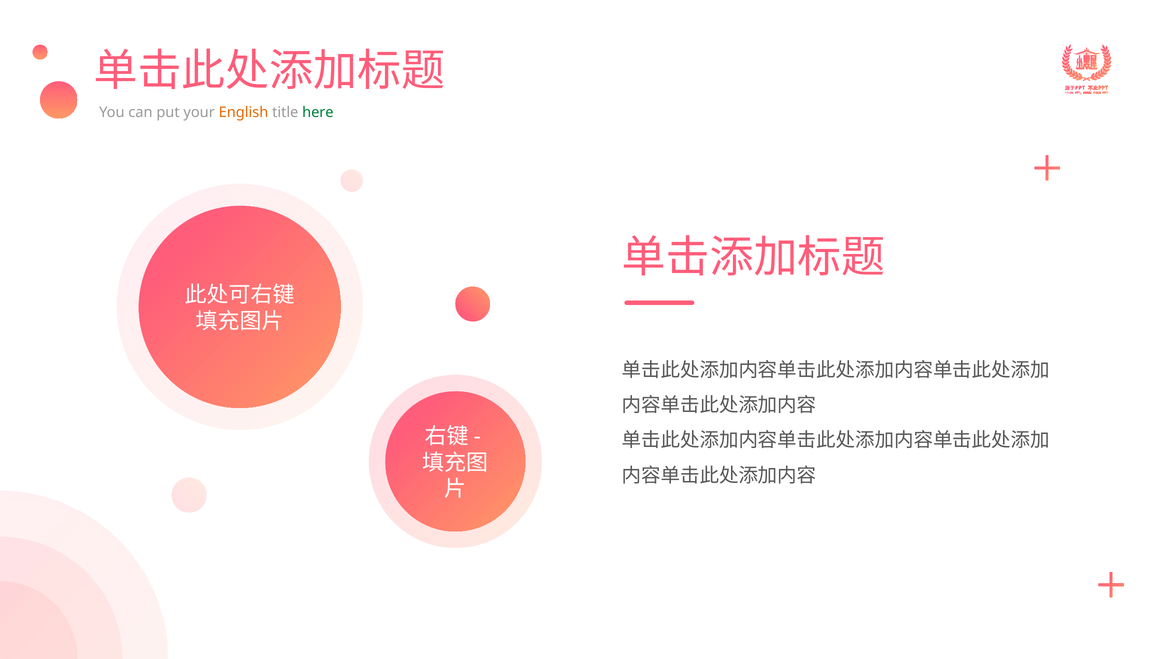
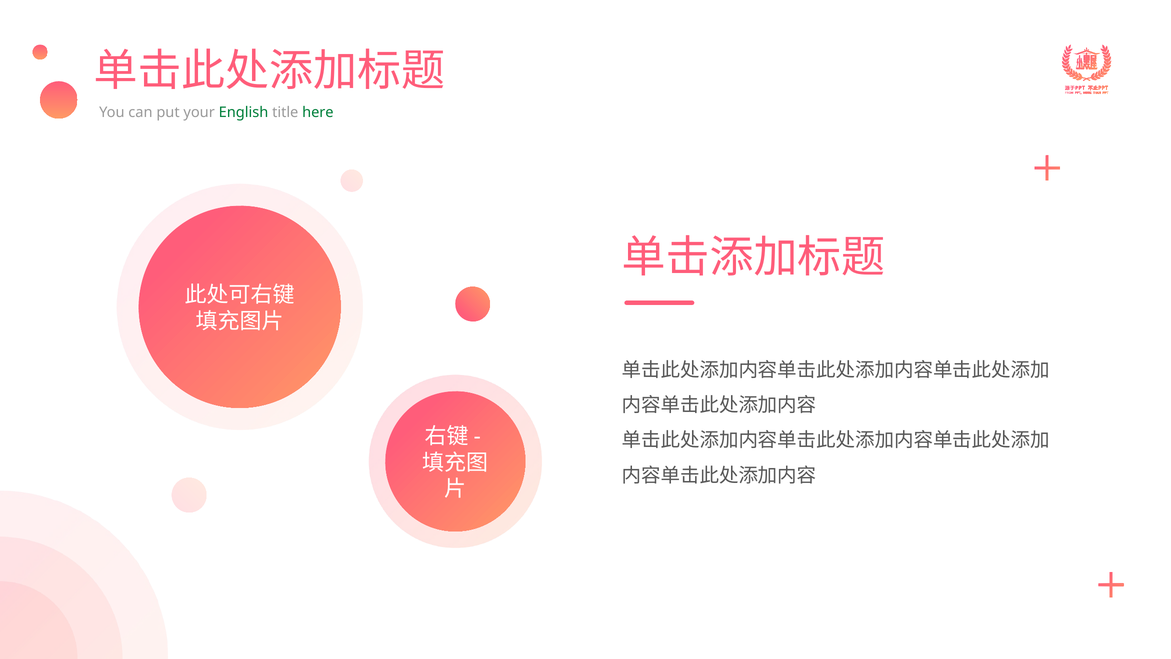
English colour: orange -> green (243, 112)
